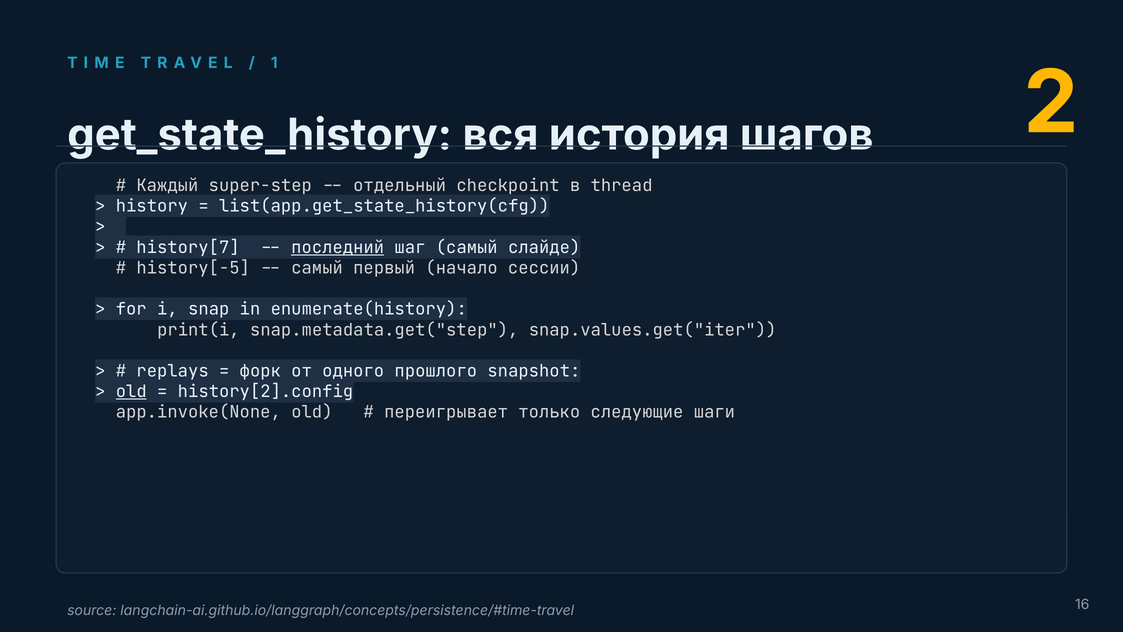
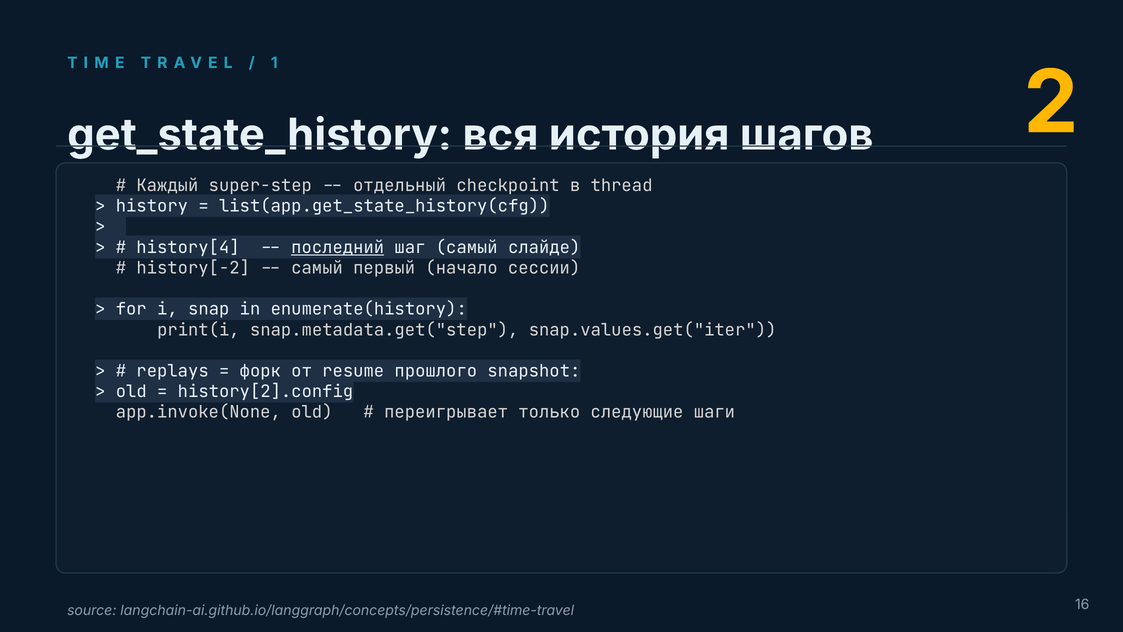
history[7: history[7 -> history[4 (188, 247)
history[-5: history[-5 -> history[-2 (193, 268)
одного: одного -> resume (353, 371)
old underline: present -> none (131, 392)
